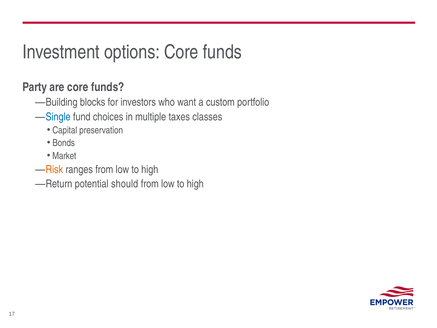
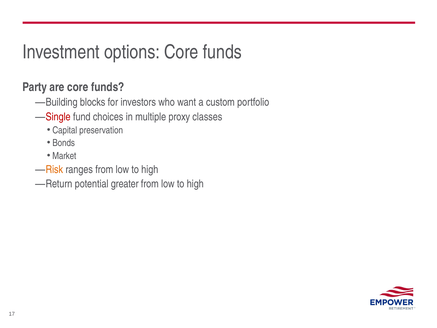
Single colour: blue -> red (58, 117)
taxes: taxes -> proxy (179, 117)
should: should -> greater (125, 184)
